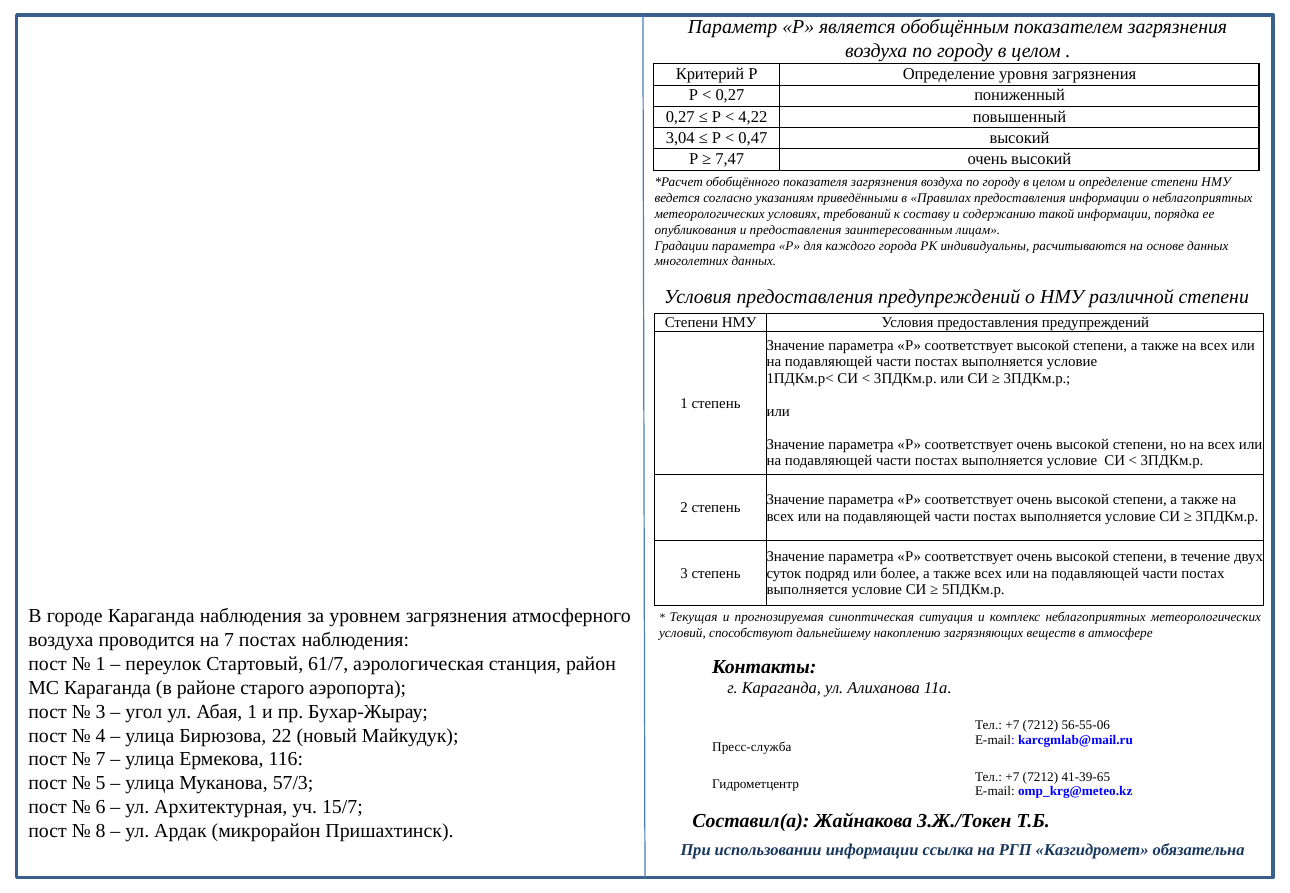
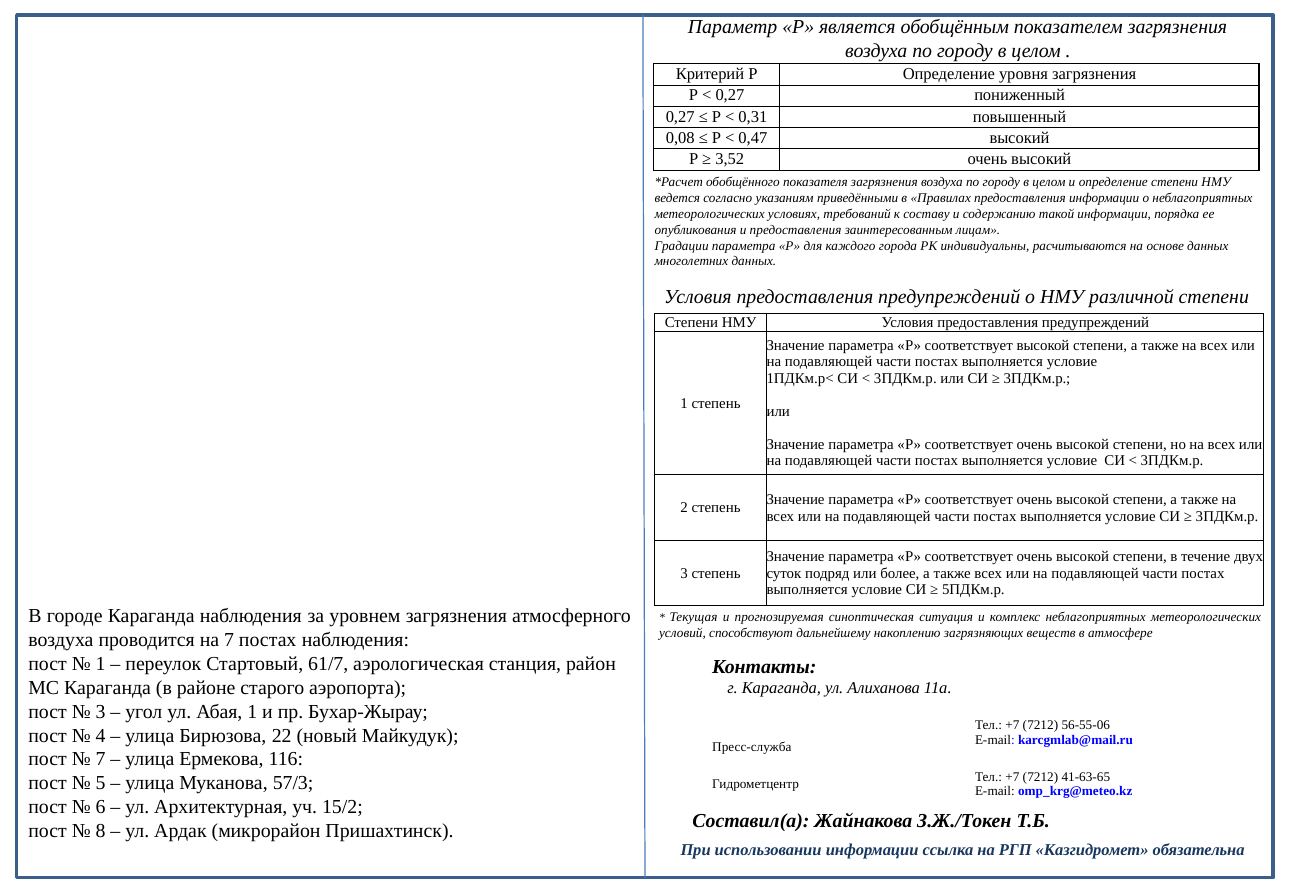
4,22: 4,22 -> 0,31 (753, 117)
3,04: 3,04 -> 0,08 (680, 138)
7,47: 7,47 -> 3,52 (730, 159)
41-39-65: 41-39-65 -> 41-63-65 (1086, 777)
15/7: 15/7 -> 15/2 (342, 807)
